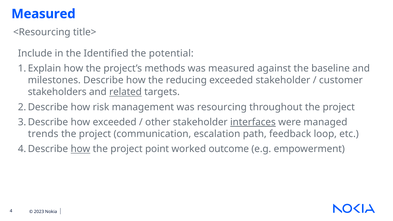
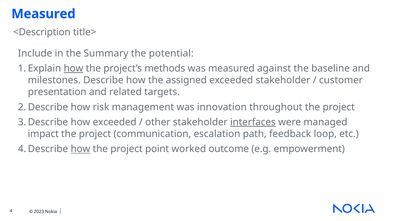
<Resourcing: <Resourcing -> <Description (42, 32)
Identified: Identified -> Summary (106, 53)
how underline: none -> present (73, 68)
reducing: reducing -> assigned (186, 80)
stakeholders: stakeholders -> presentation (57, 92)
related underline: present -> none (125, 92)
resourcing: resourcing -> innovation (222, 107)
trends: trends -> impact (43, 134)
